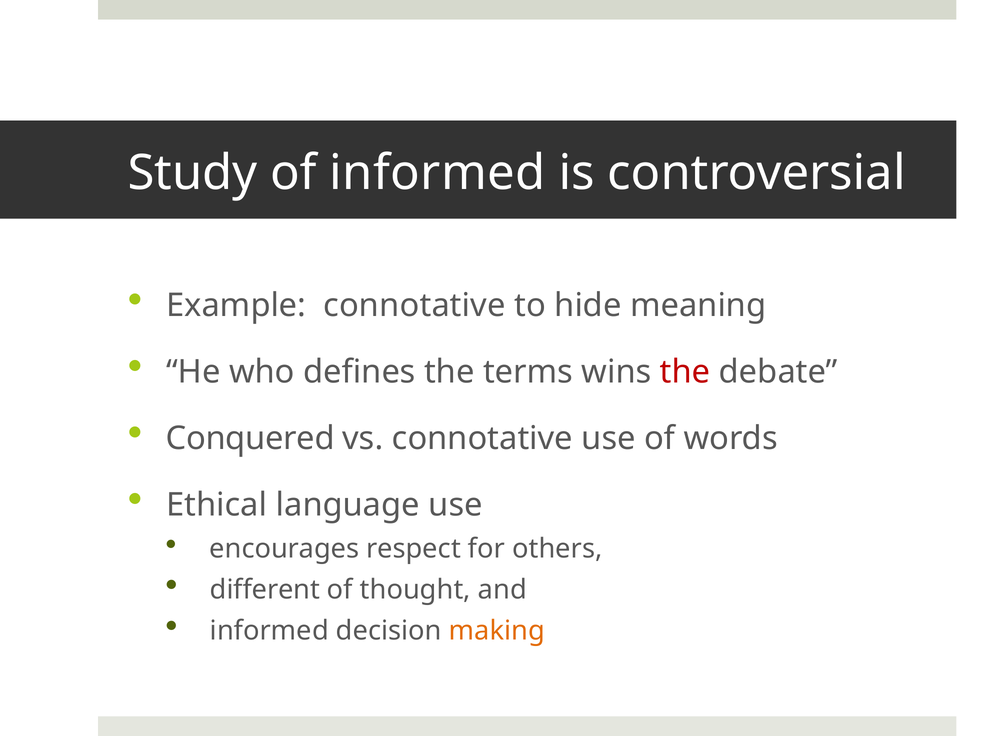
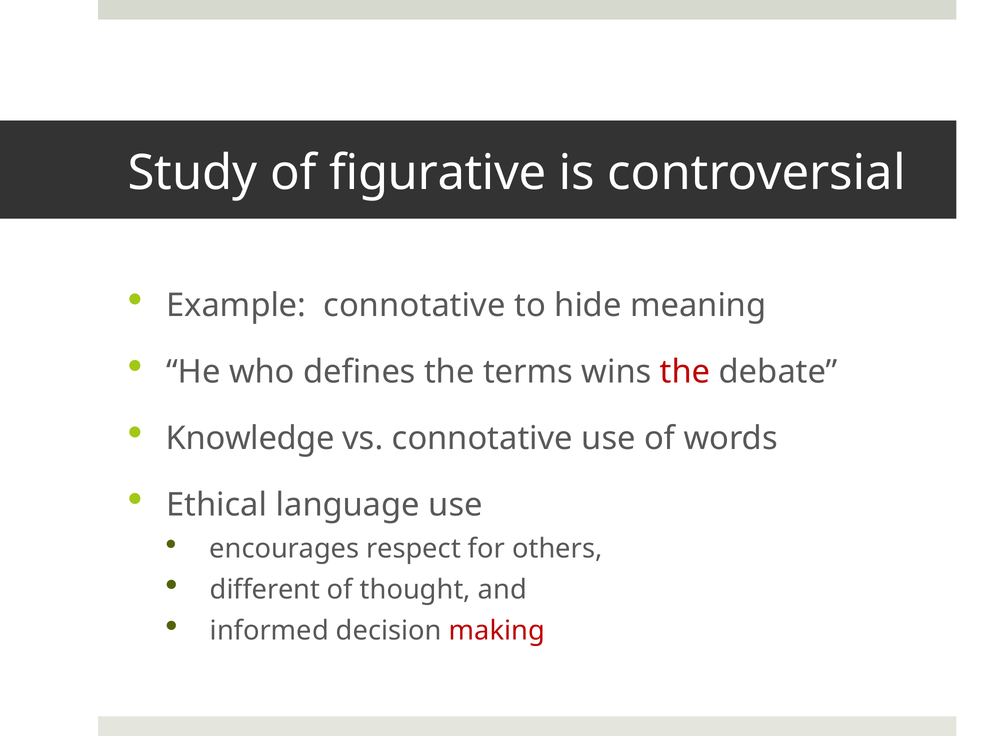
of informed: informed -> figurative (438, 173)
Conquered: Conquered -> Knowledge (250, 438)
making colour: orange -> red (497, 630)
